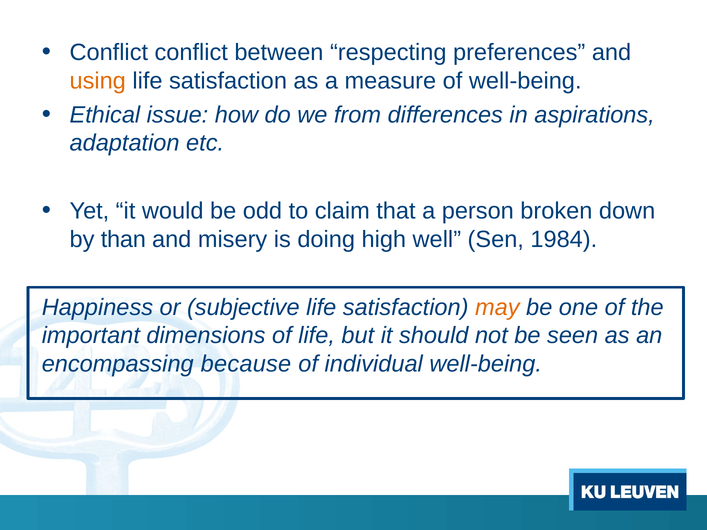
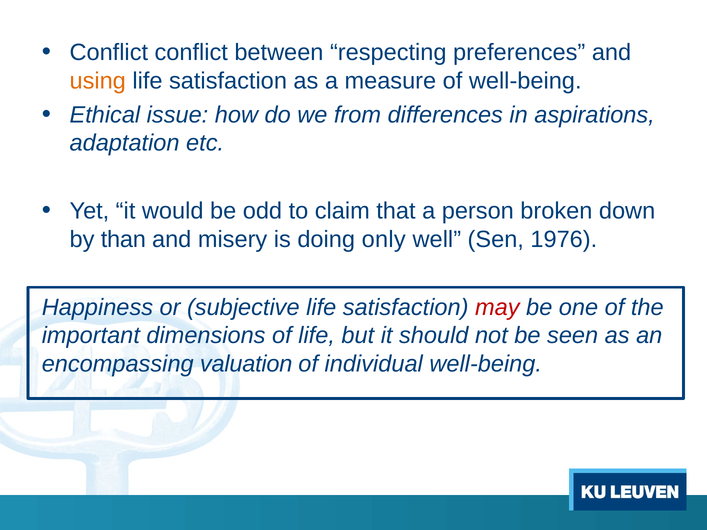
high: high -> only (384, 239)
1984: 1984 -> 1976 (564, 239)
may colour: orange -> red (497, 307)
because: because -> valuation (246, 364)
